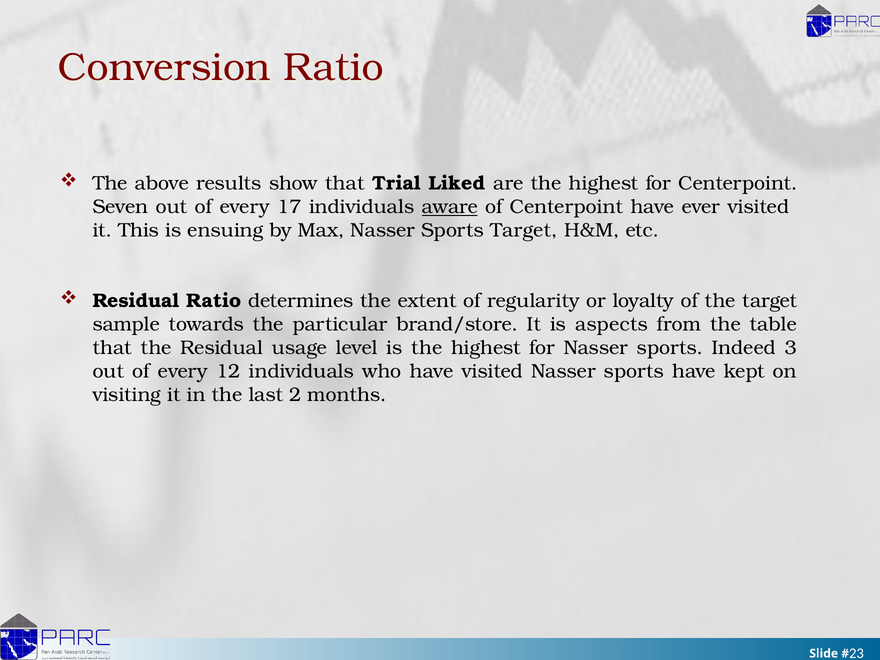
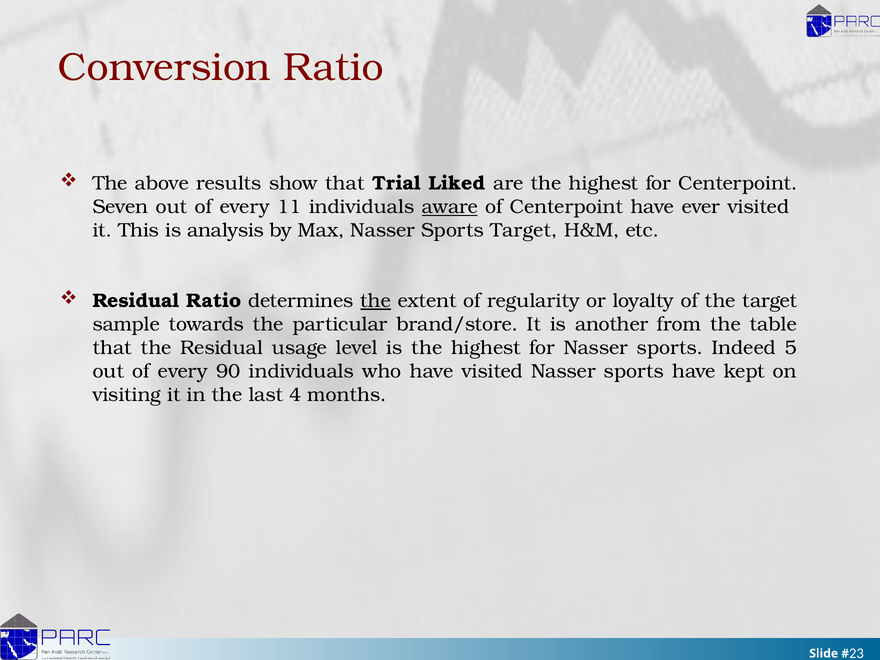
17: 17 -> 11 (289, 207)
ensuing: ensuing -> analysis (226, 230)
the underline: none -> present (376, 301)
aspects: aspects -> another (612, 324)
3: 3 -> 5 (791, 348)
12: 12 -> 90 (228, 371)
2: 2 -> 4 (295, 395)
